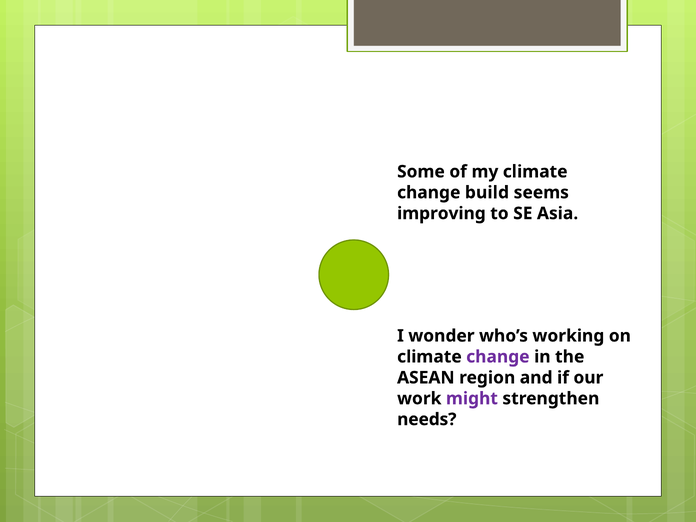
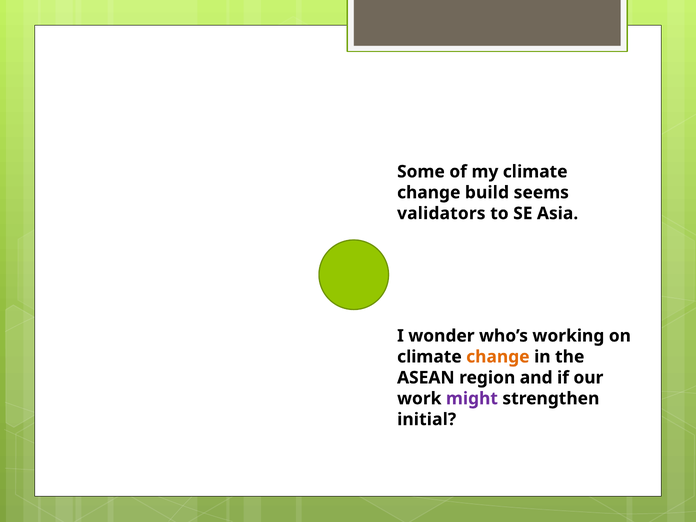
improving: improving -> validators (441, 213)
change colour: purple -> orange (498, 357)
needs: needs -> initial (427, 419)
